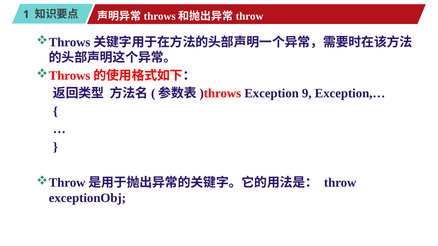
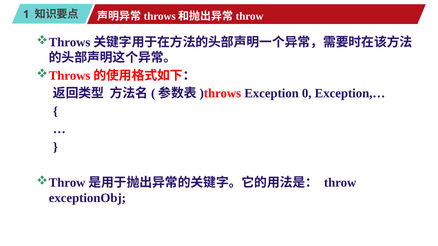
9: 9 -> 0 (307, 94)
